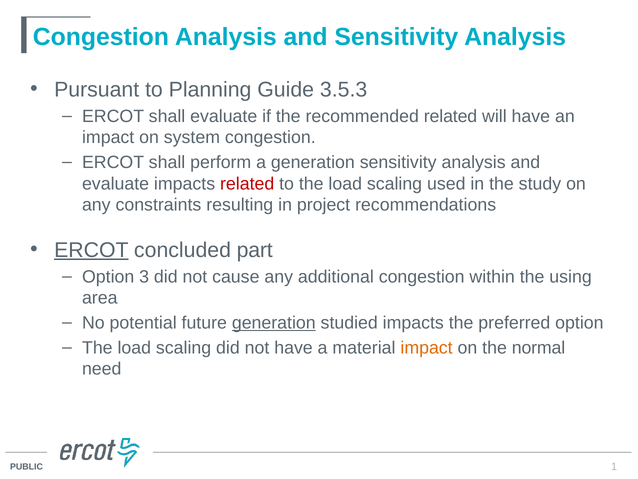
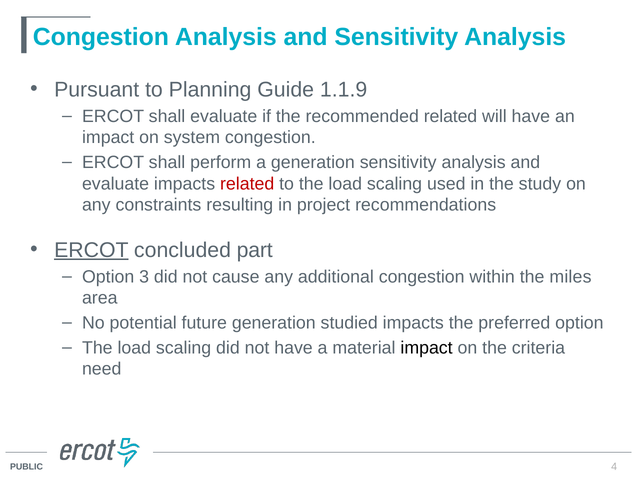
3.5.3: 3.5.3 -> 1.1.9 (344, 89)
using: using -> miles (570, 276)
generation underline: present -> none (274, 322)
impact colour: orange -> black (427, 347)
normal: normal -> criteria (538, 347)
1: 1 -> 4 (614, 466)
